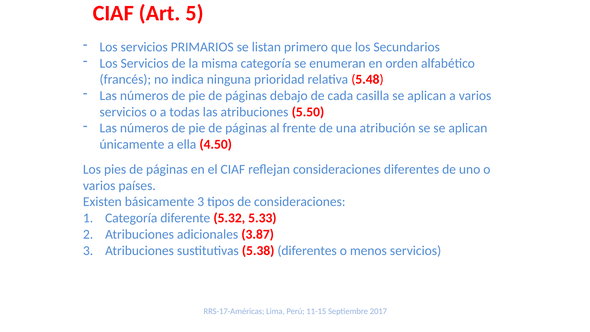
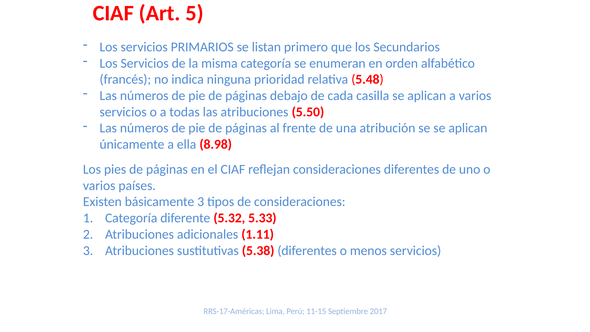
4.50: 4.50 -> 8.98 (216, 144)
3.87: 3.87 -> 1.11 (258, 234)
